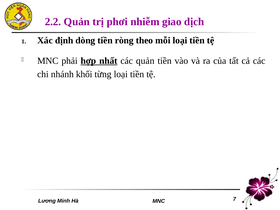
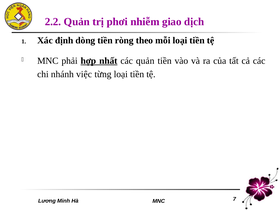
khối: khối -> việc (84, 74)
